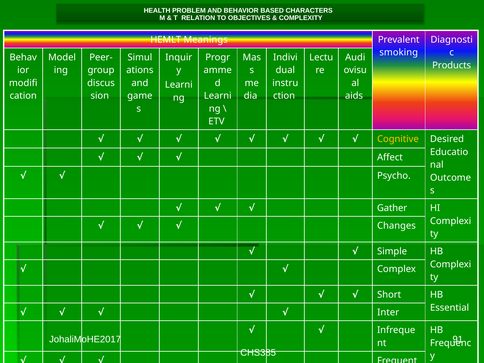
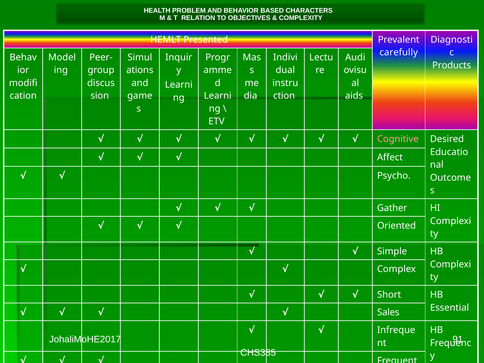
Meanings: Meanings -> Presented (206, 40)
smoking: smoking -> carefully (399, 52)
Cognitive colour: yellow -> pink (398, 139)
Changes: Changes -> Oriented (397, 226)
Inter: Inter -> Sales (388, 312)
